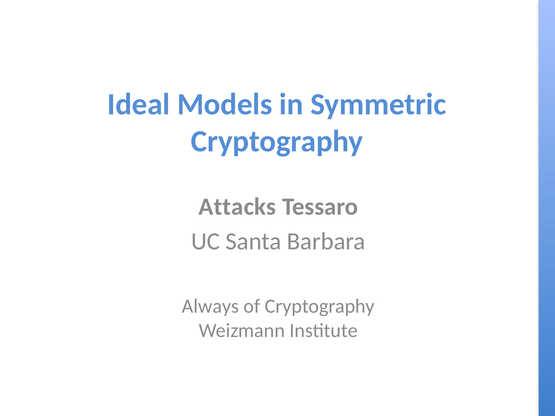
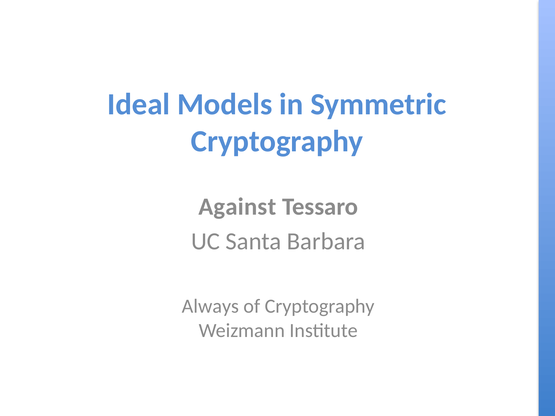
Attacks: Attacks -> Against (237, 207)
